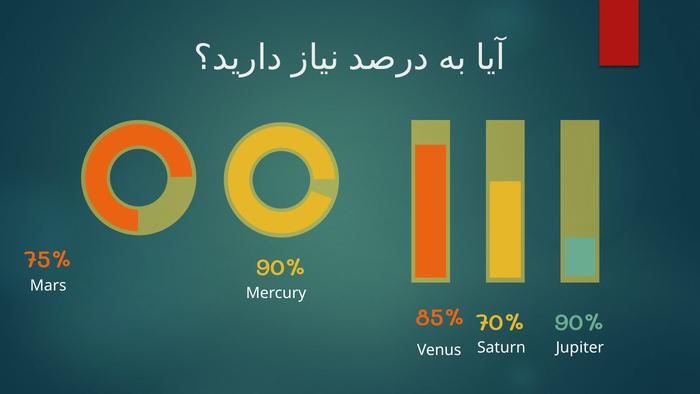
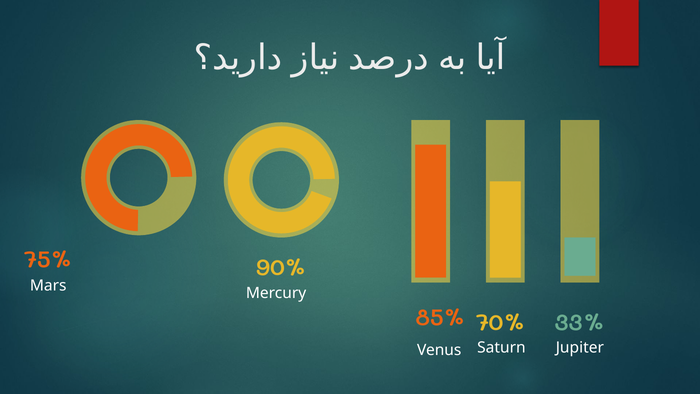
70% 90%: 90% -> 33% (580, 323)
